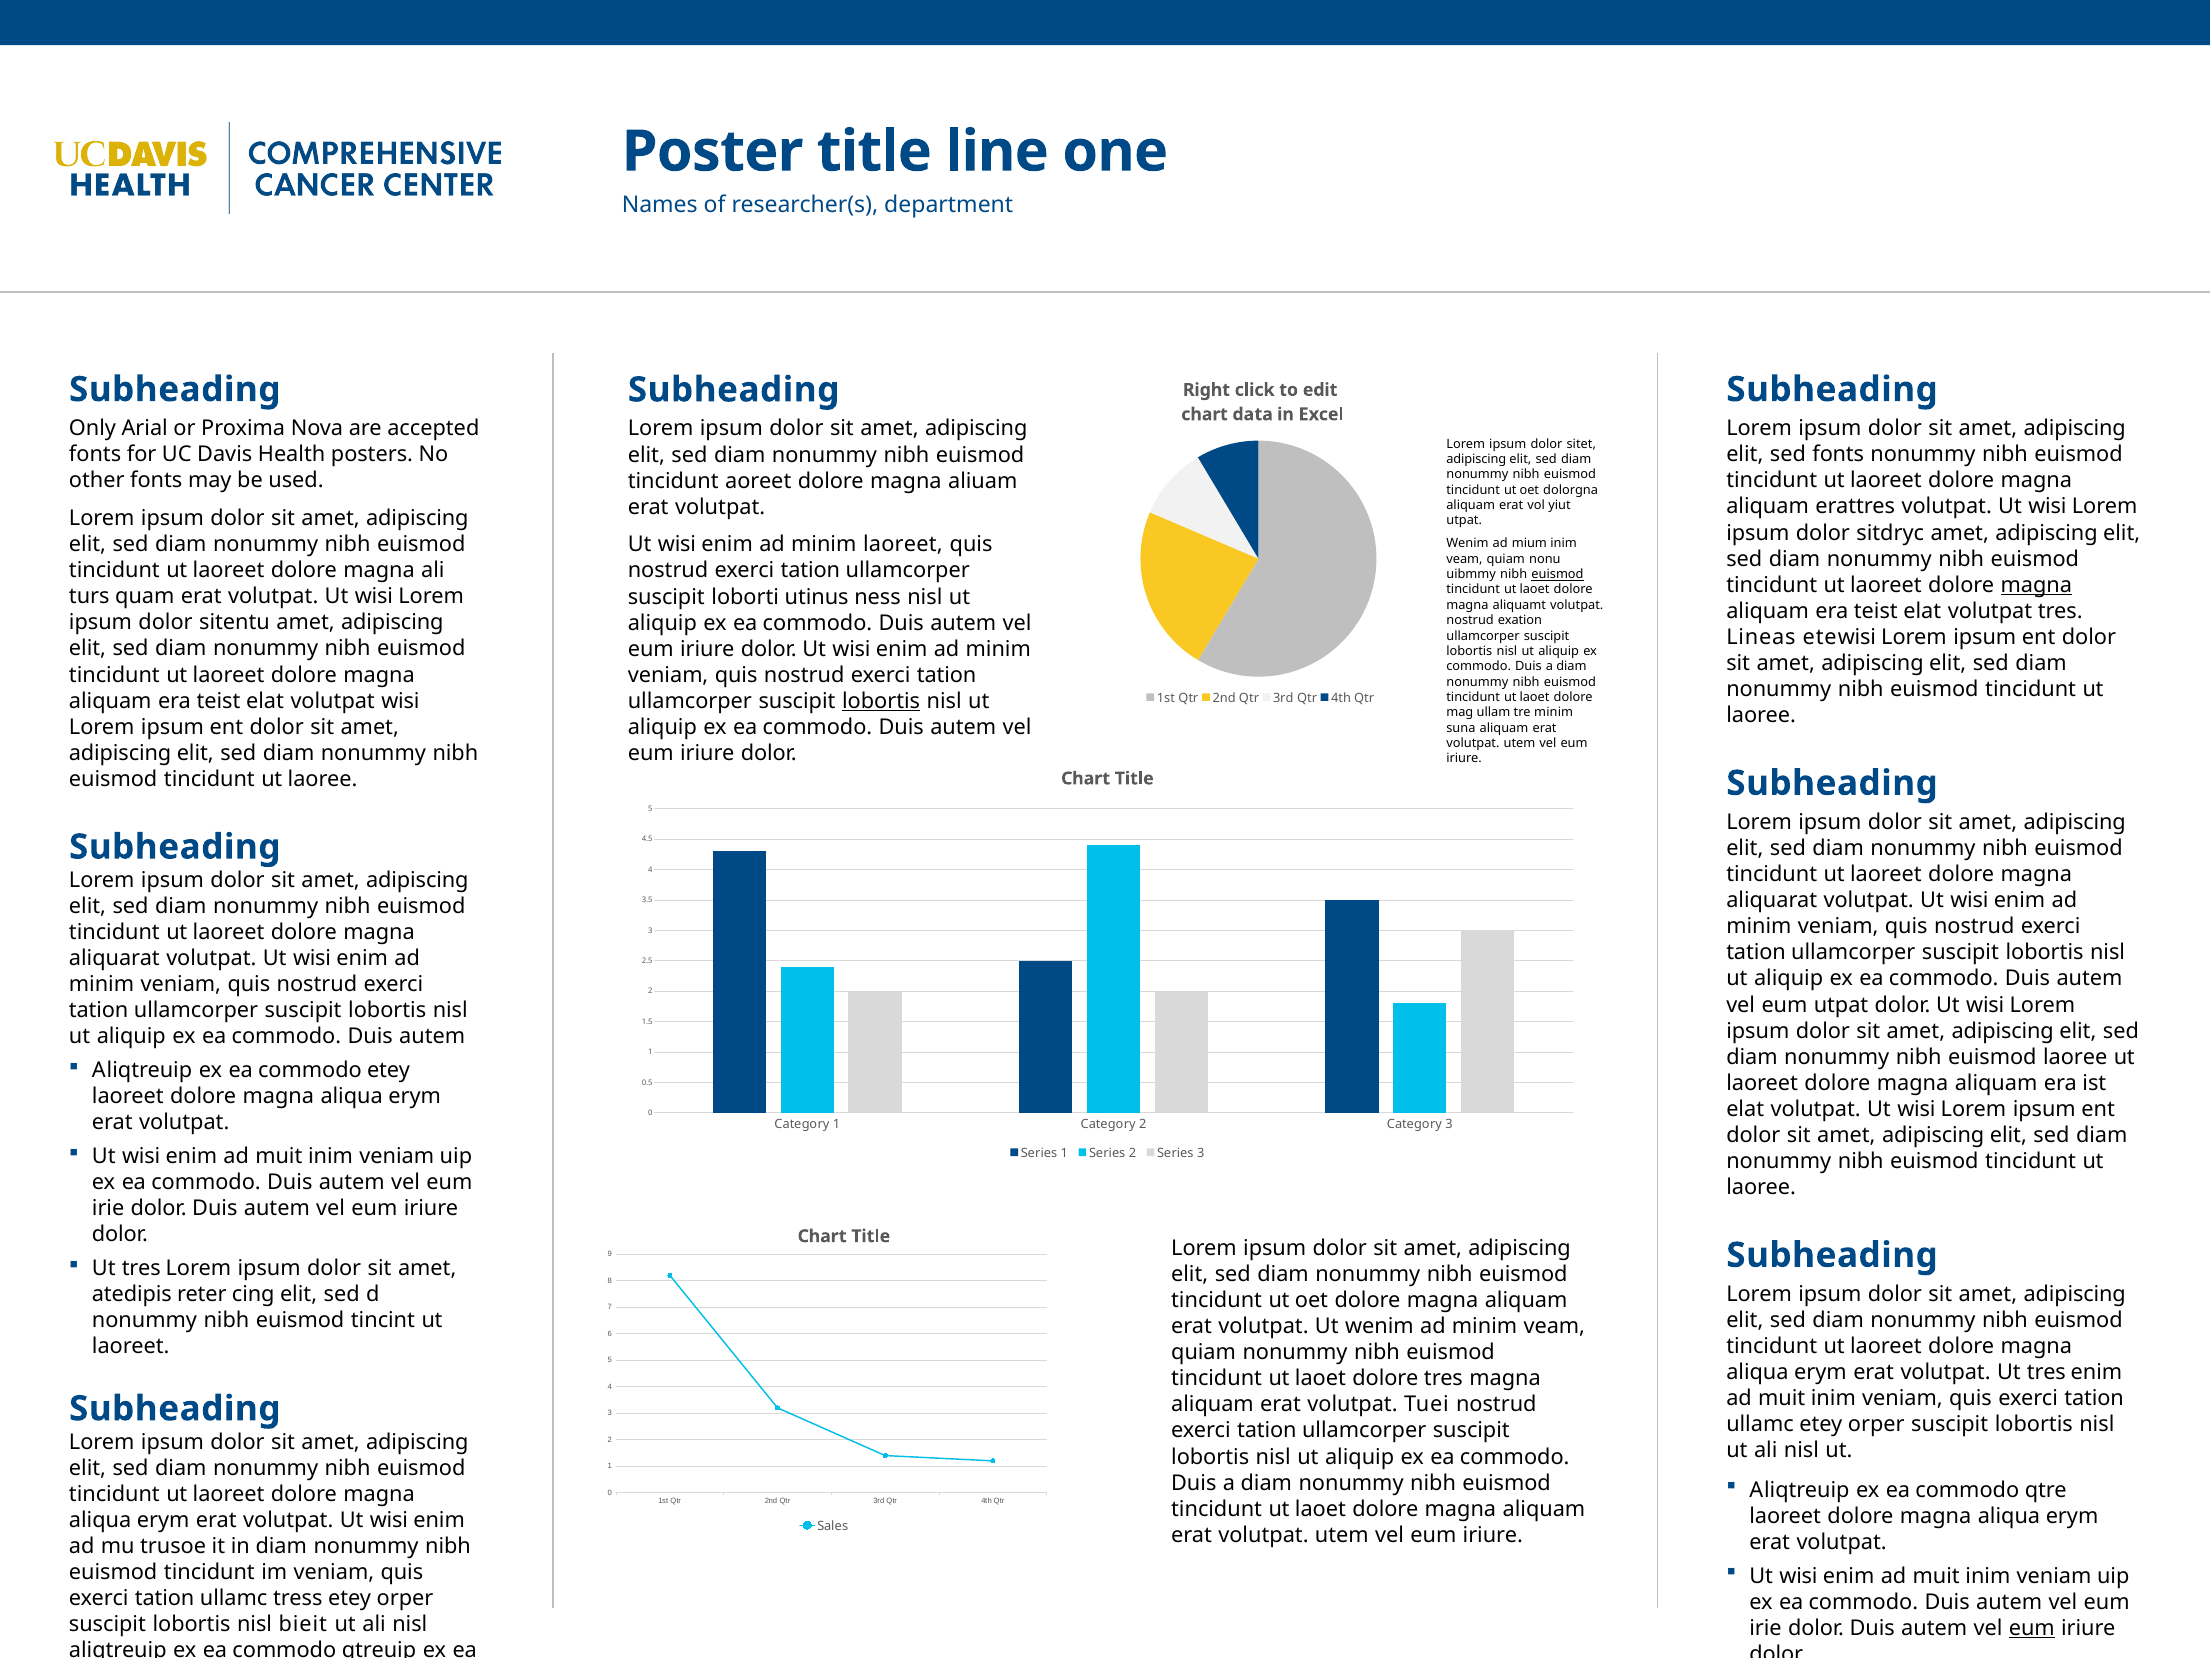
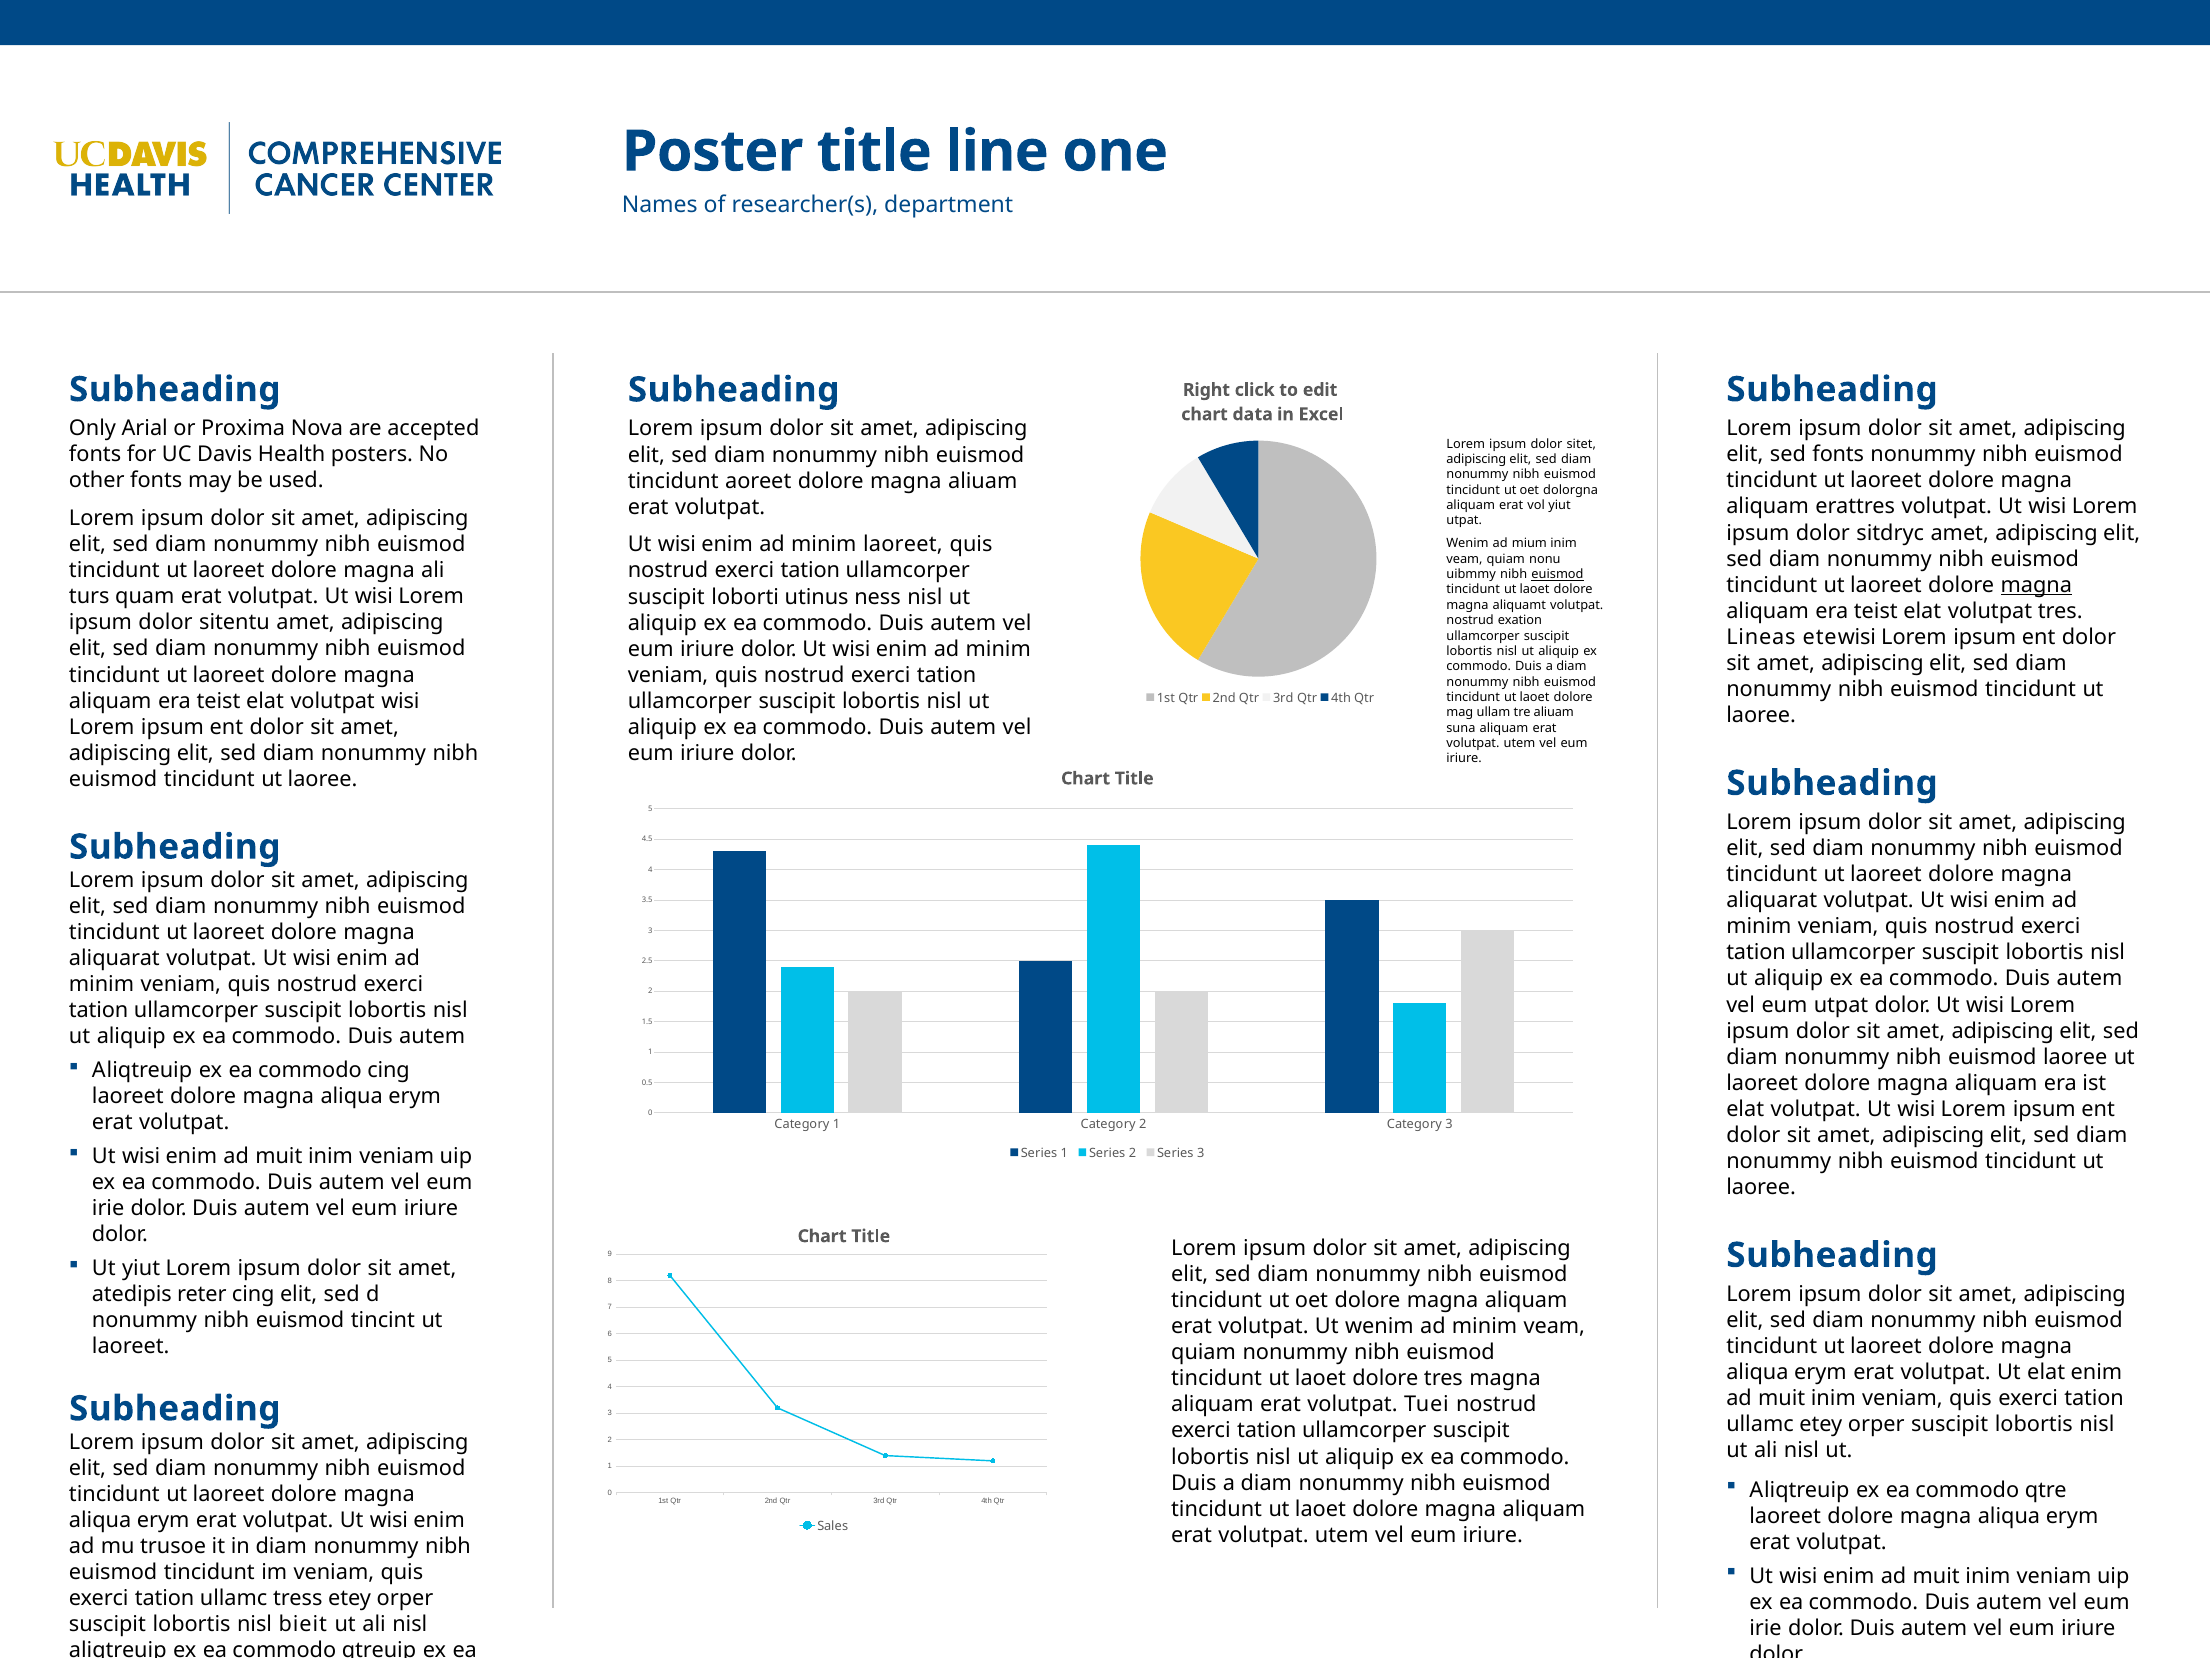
lobortis underline: present -> none (881, 701)
tre minim: minim -> aliuam (1554, 712)
commodo etey: etey -> cing (389, 1070)
tres: tres -> yiut (141, 1268)
volutpat Ut tres: tres -> elat (2046, 1372)
eum underline: present -> none (2032, 1628)
